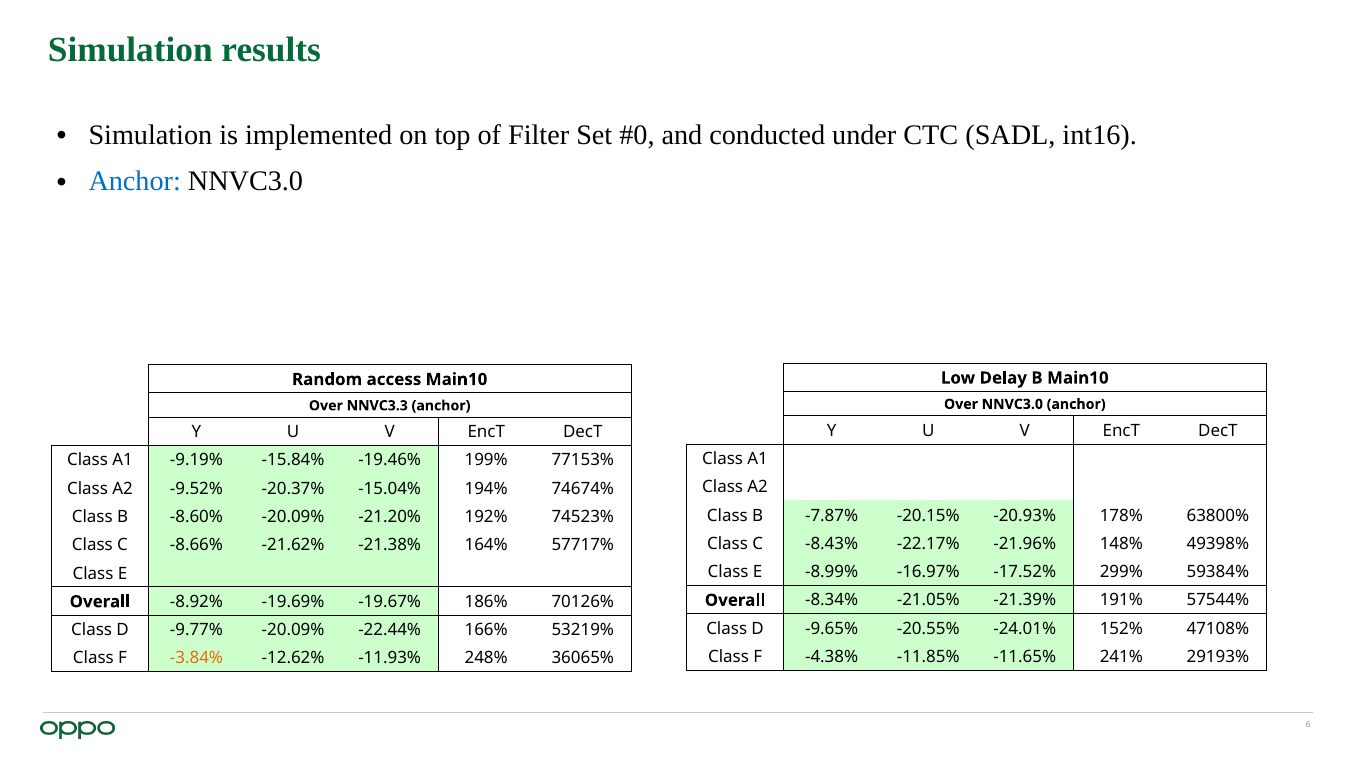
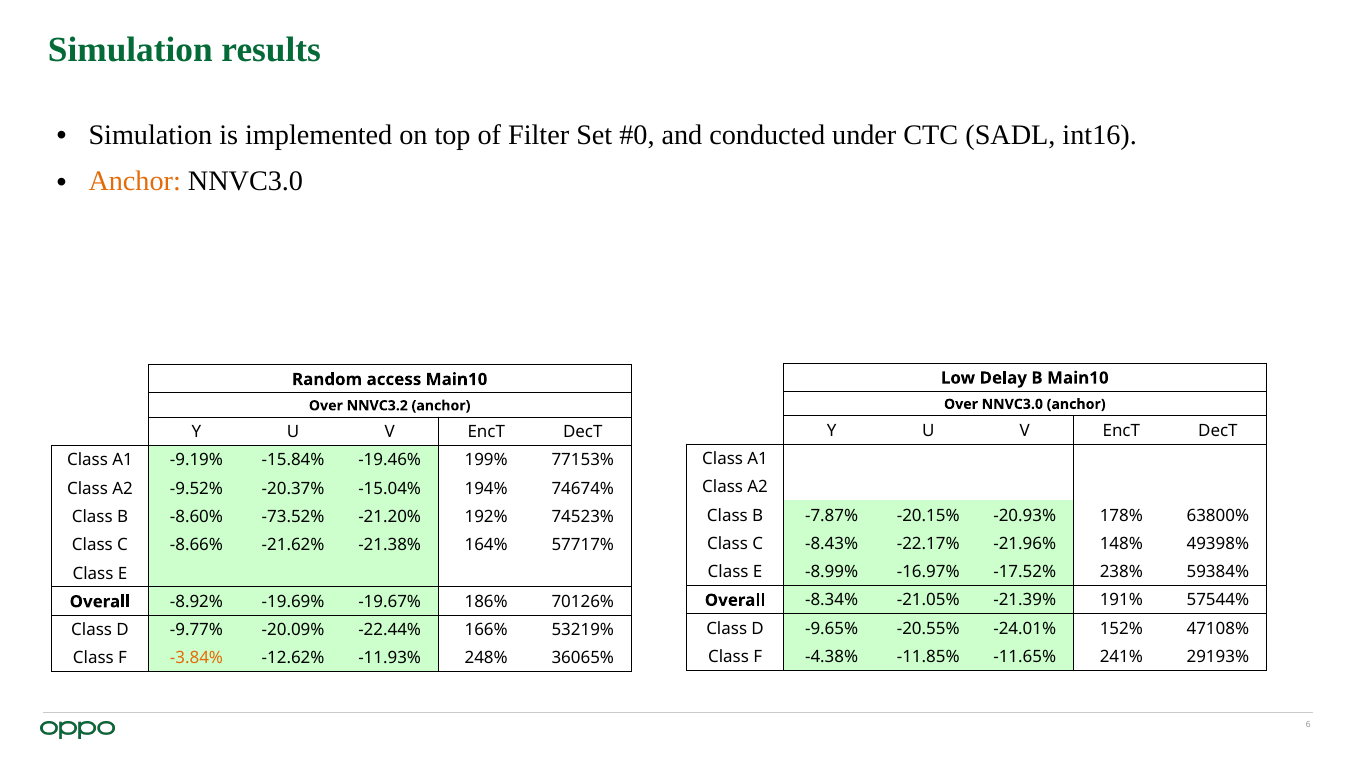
Anchor colour: blue -> orange (135, 182)
NNVC3.3: NNVC3.3 -> NNVC3.2 (377, 406)
-8.60% -20.09%: -20.09% -> -73.52% (293, 517)
299%: 299% -> 238% (1121, 572)
